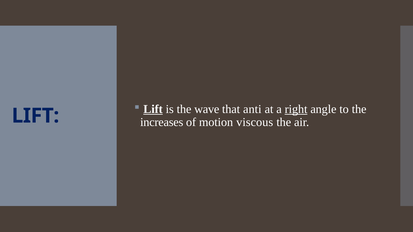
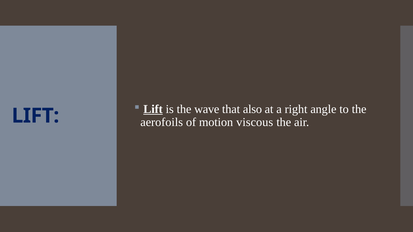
anti: anti -> also (252, 109)
right underline: present -> none (296, 109)
increases: increases -> aerofoils (162, 122)
